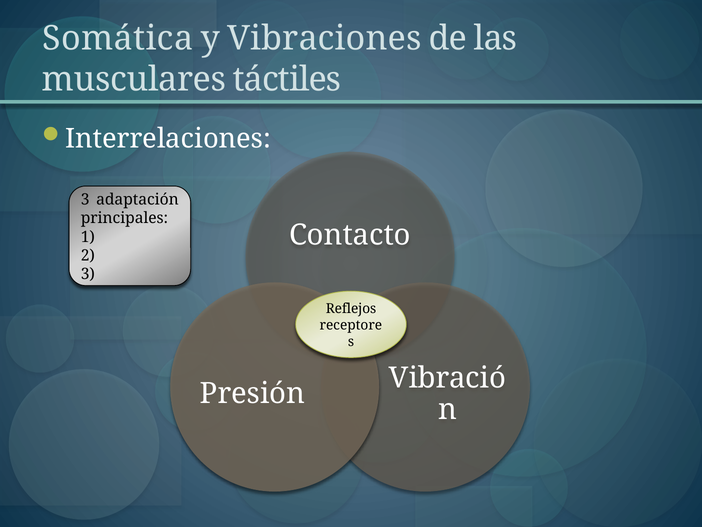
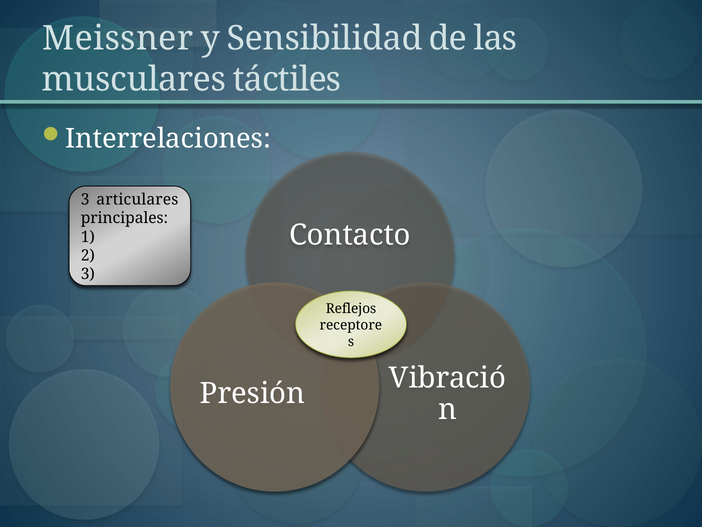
Somática: Somática -> Meissner (118, 38)
Vibraciones: Vibraciones -> Sensibilidad (325, 38)
adaptación: adaptación -> articulares (137, 199)
